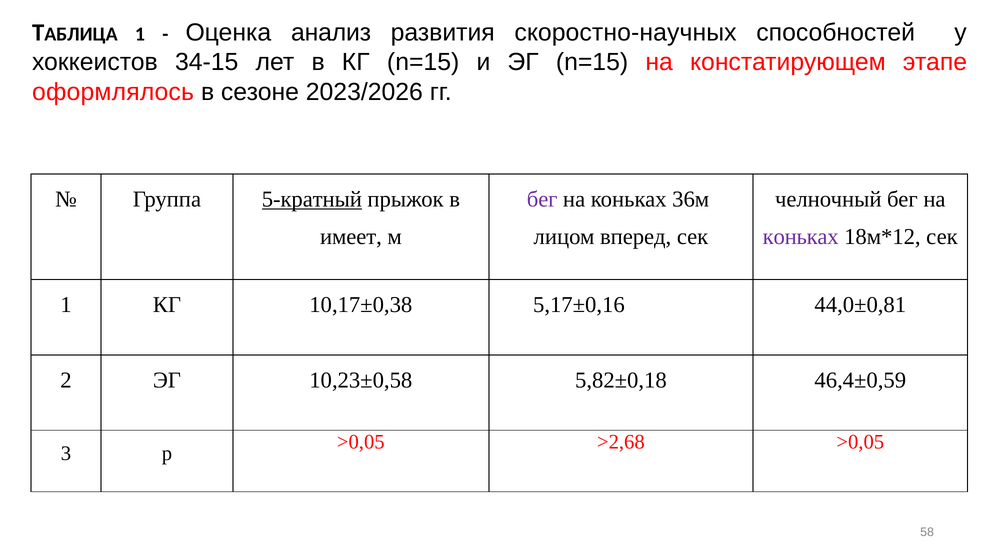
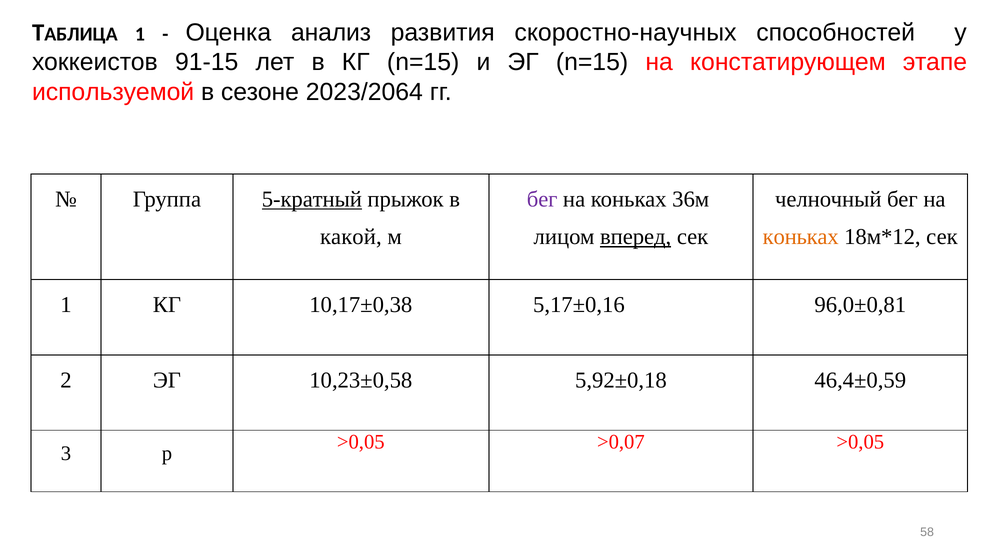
34-15: 34-15 -> 91-15 (207, 62)
оформлялось: оформлялось -> используемой (113, 92)
2023/2026: 2023/2026 -> 2023/2064 (364, 92)
имеет: имеет -> какой (351, 237)
вперед underline: none -> present (636, 237)
коньках colour: purple -> orange (801, 237)
44,0±0,81: 44,0±0,81 -> 96,0±0,81 (860, 305)
5,82±0,18: 5,82±0,18 -> 5,92±0,18 (621, 380)
>2,68: >2,68 -> >0,07 (621, 442)
